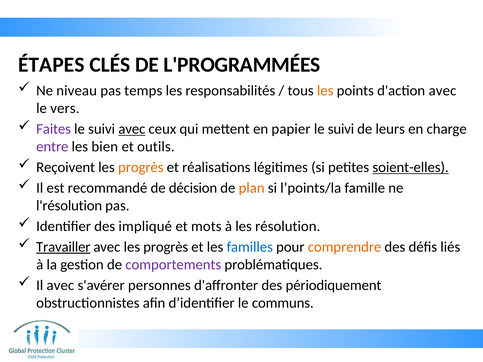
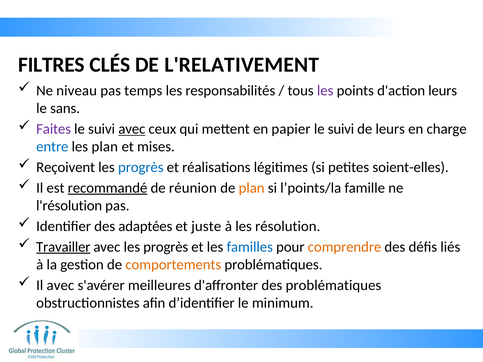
ÉTAPES: ÉTAPES -> FILTRES (51, 65)
L'PROGRAMMÉES: L'PROGRAMMÉES -> L'RELATIVEMENT (242, 65)
les colour: orange -> purple (325, 91)
d'action avec: avec -> leurs (443, 91)
vers: vers -> sans (65, 108)
entre colour: purple -> blue (52, 147)
les bien: bien -> plan (105, 147)
outils: outils -> mises (156, 147)
progrès colour: orange -> blue (141, 167)
soient-elles underline: present -> none (411, 167)
recommandé underline: none -> present (108, 188)
décision: décision -> réunion (193, 188)
impliqué: impliqué -> adaptées (145, 226)
mots: mots -> juste (206, 226)
comportements colour: purple -> orange (173, 265)
personnes: personnes -> meilleures (159, 285)
des périodiquement: périodiquement -> problématiques (333, 285)
communs: communs -> minimum (283, 303)
